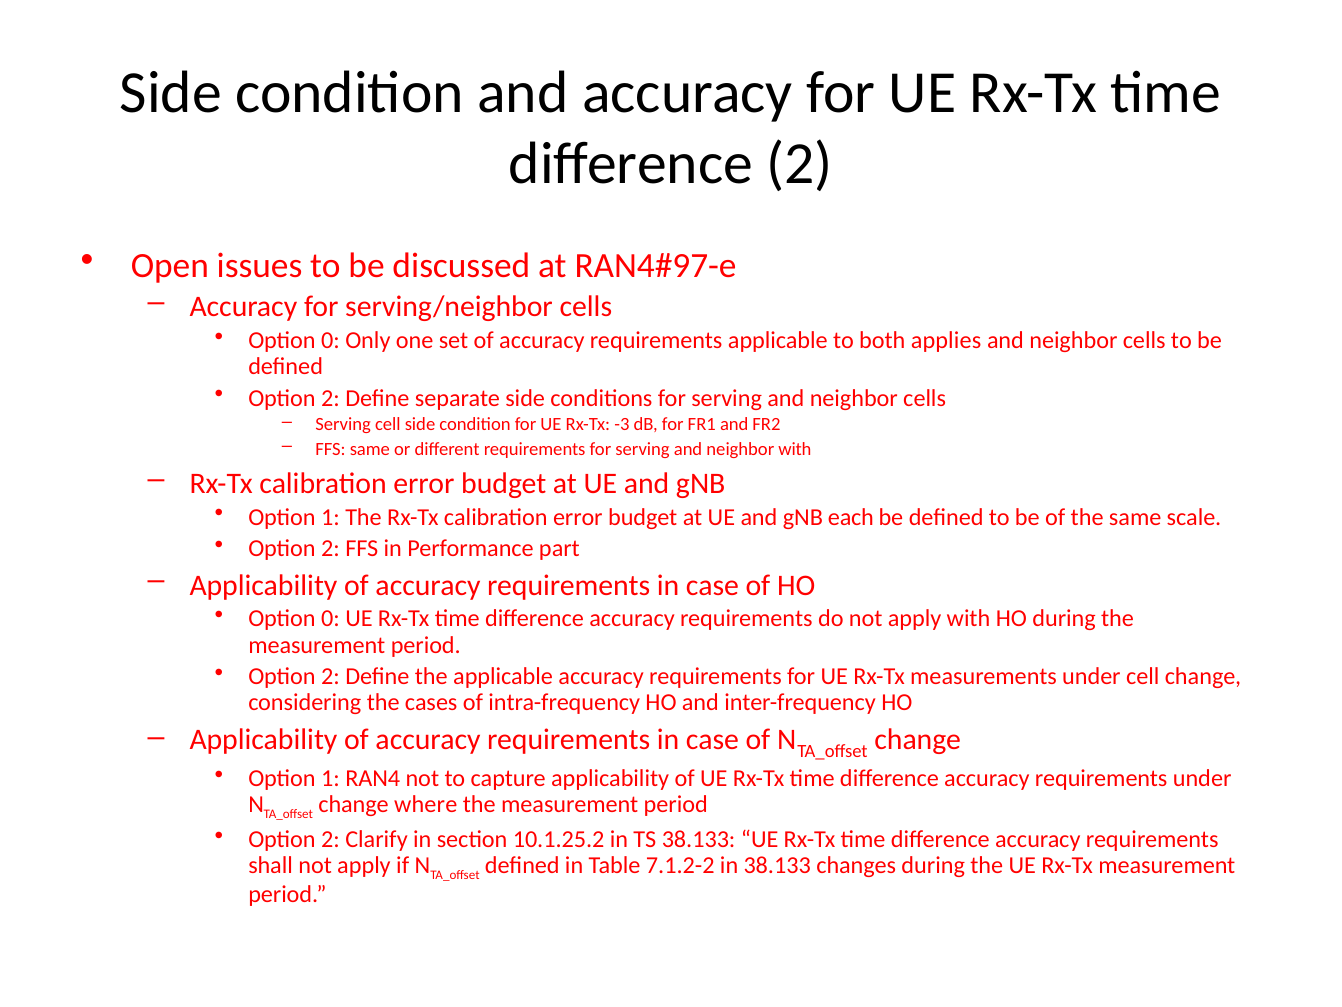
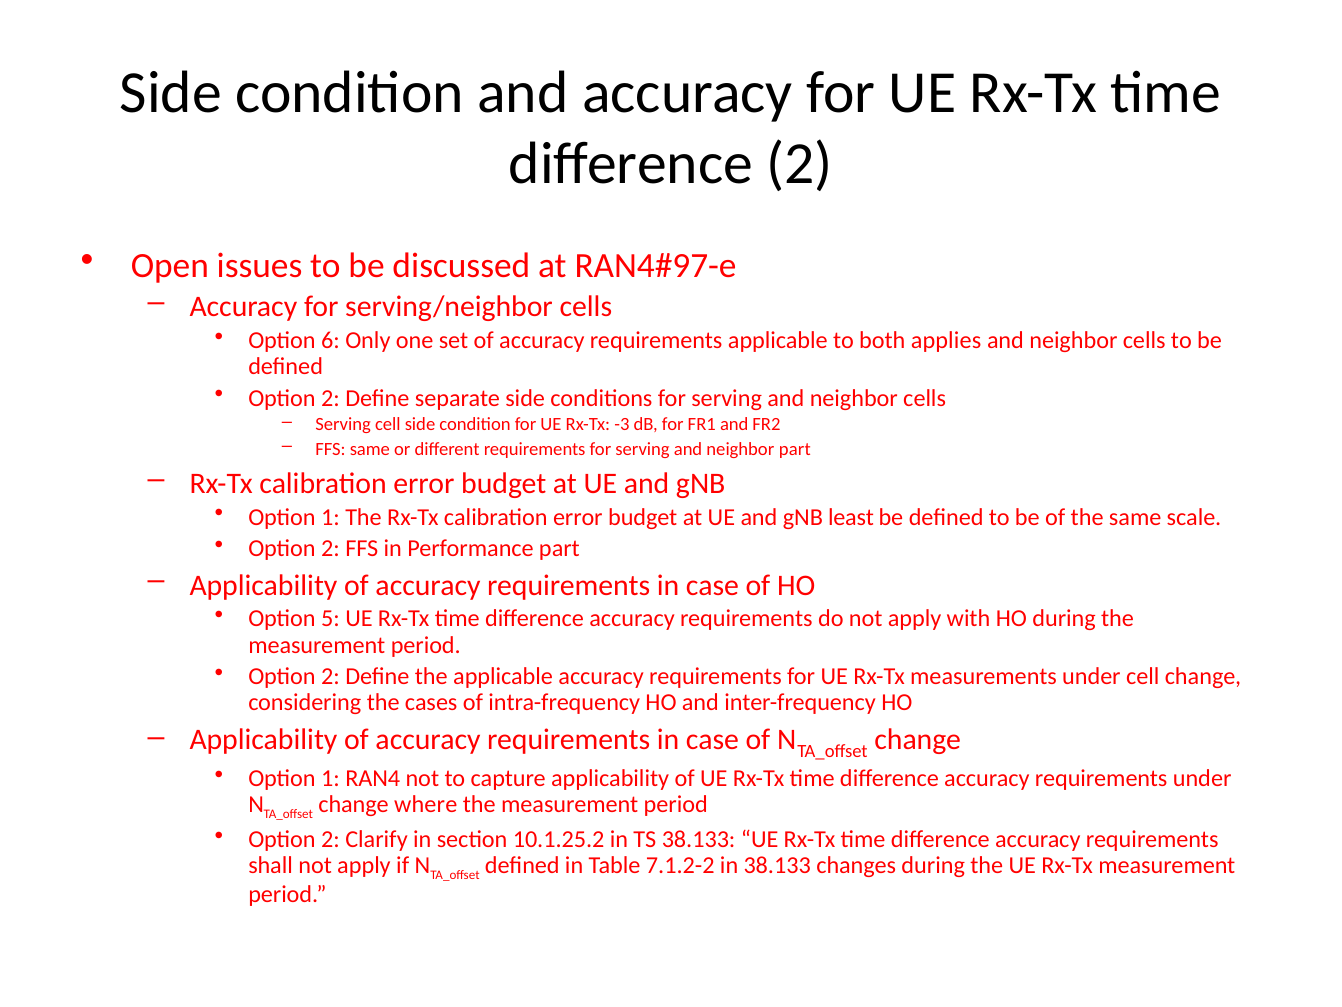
0: 0 -> 6 (331, 340)
neighbor with: with -> part (795, 449)
each: each -> least (851, 517)
0: 0 -> 5 (331, 619)
